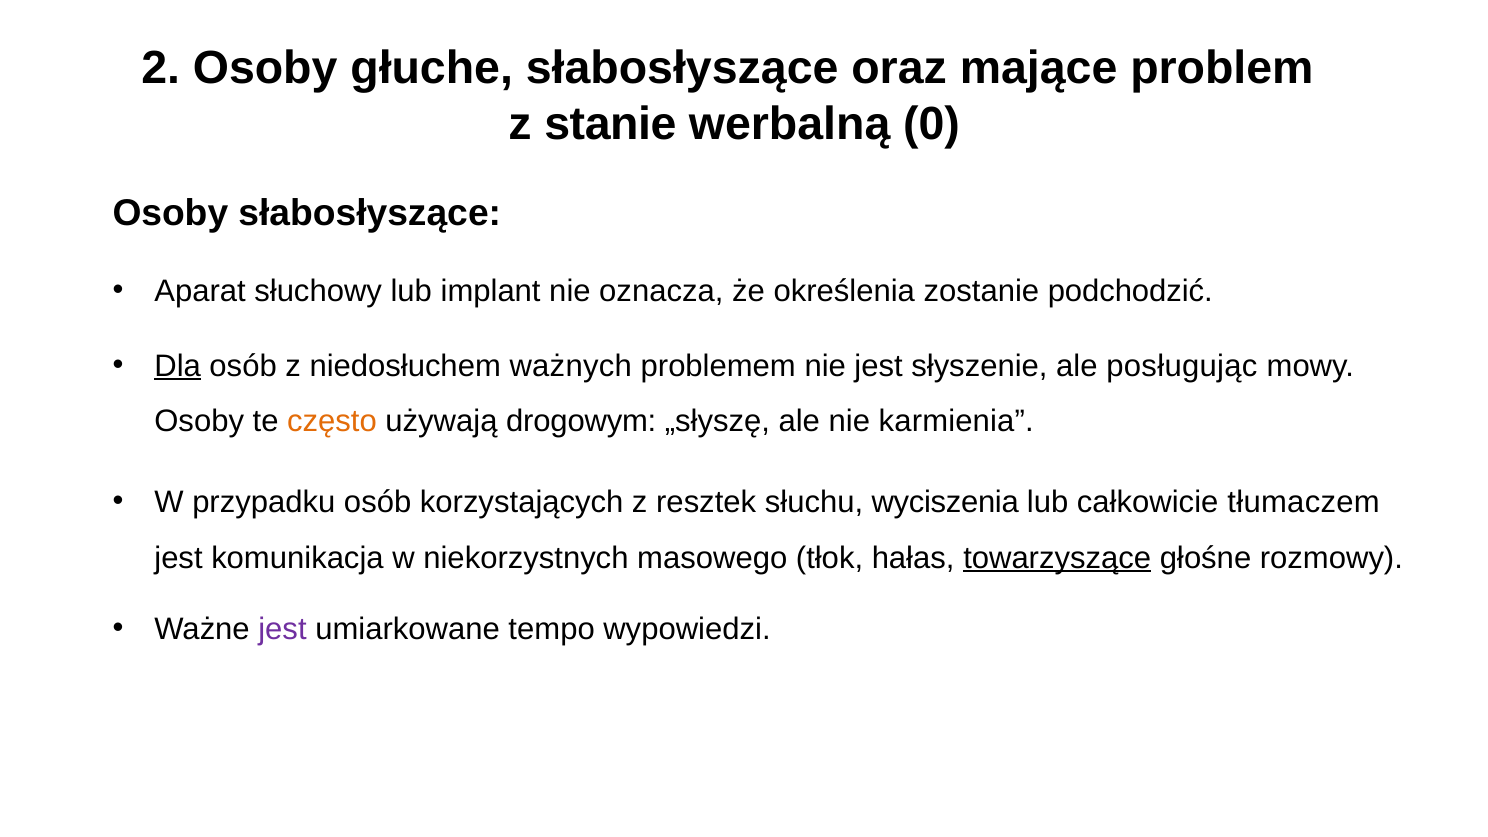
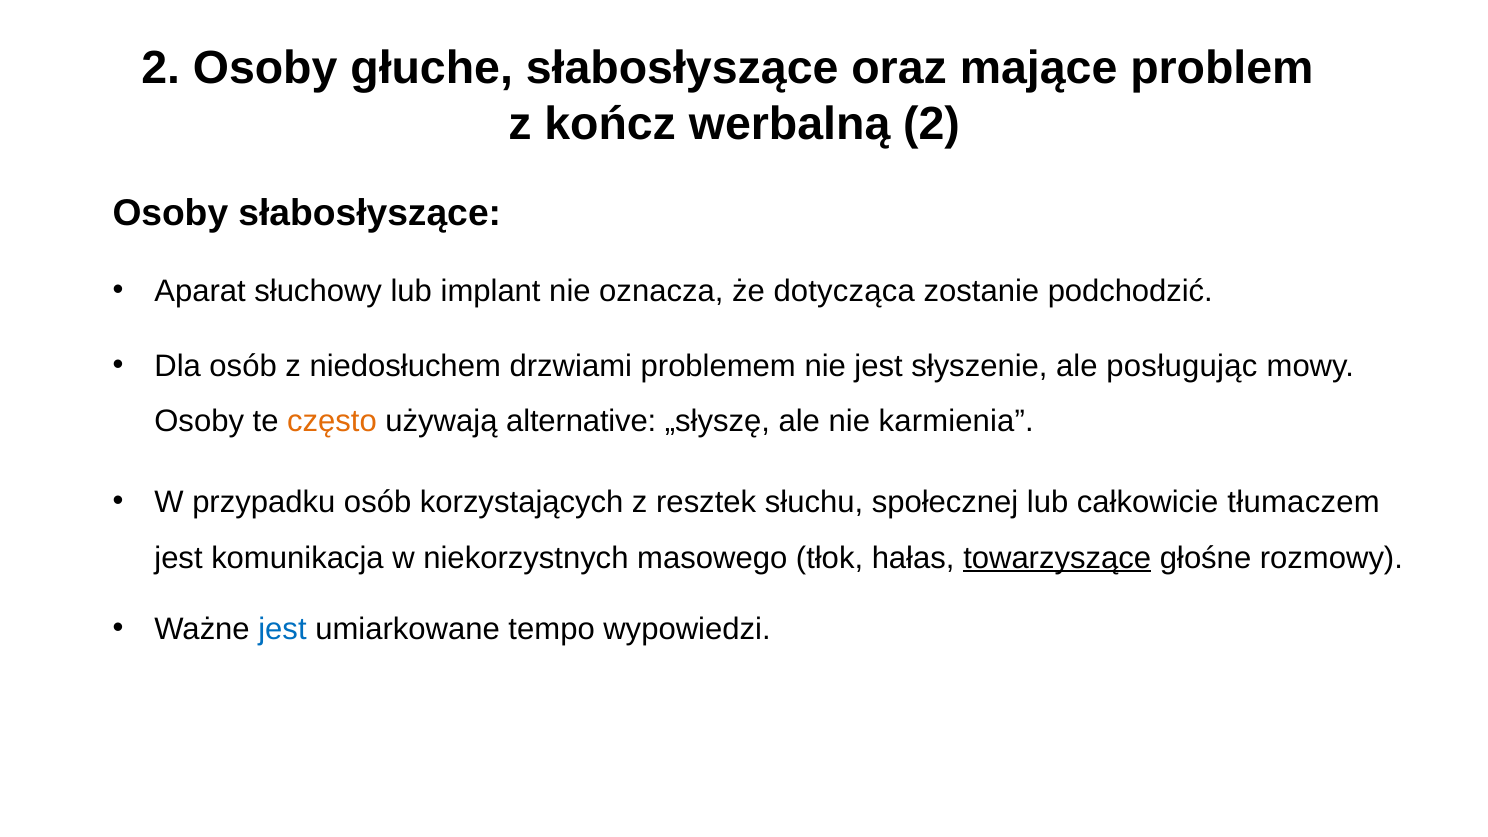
stanie: stanie -> kończ (610, 124)
werbalną 0: 0 -> 2 (932, 124)
określenia: określenia -> dotycząca (844, 291)
Dla underline: present -> none (178, 366)
ważnych: ważnych -> drzwiami (571, 366)
drogowym: drogowym -> alternative (581, 422)
wyciszenia: wyciszenia -> społecznej (945, 502)
jest colour: purple -> blue (282, 629)
